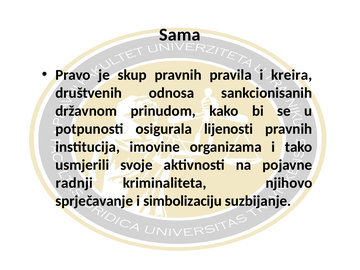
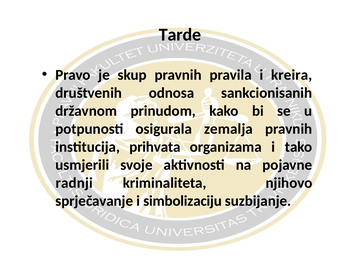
Sama: Sama -> Tarde (180, 35)
lijenosti: lijenosti -> zemalja (229, 129)
imovine: imovine -> prihvata (155, 147)
